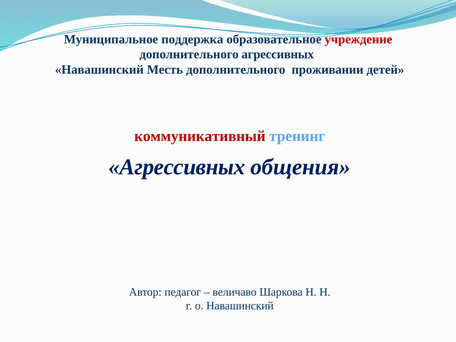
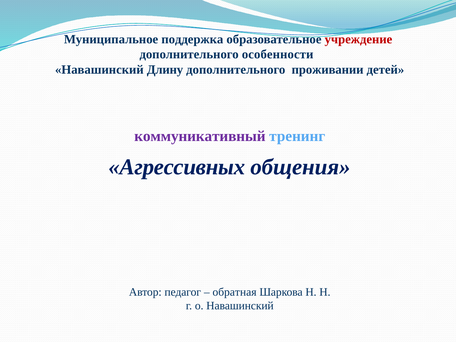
дополнительного агрессивных: агрессивных -> особенности (278, 54)
Месть: Месть -> Длину (165, 70)
коммуникативный colour: red -> purple (200, 136)
величаво: величаво -> обратная (235, 292)
